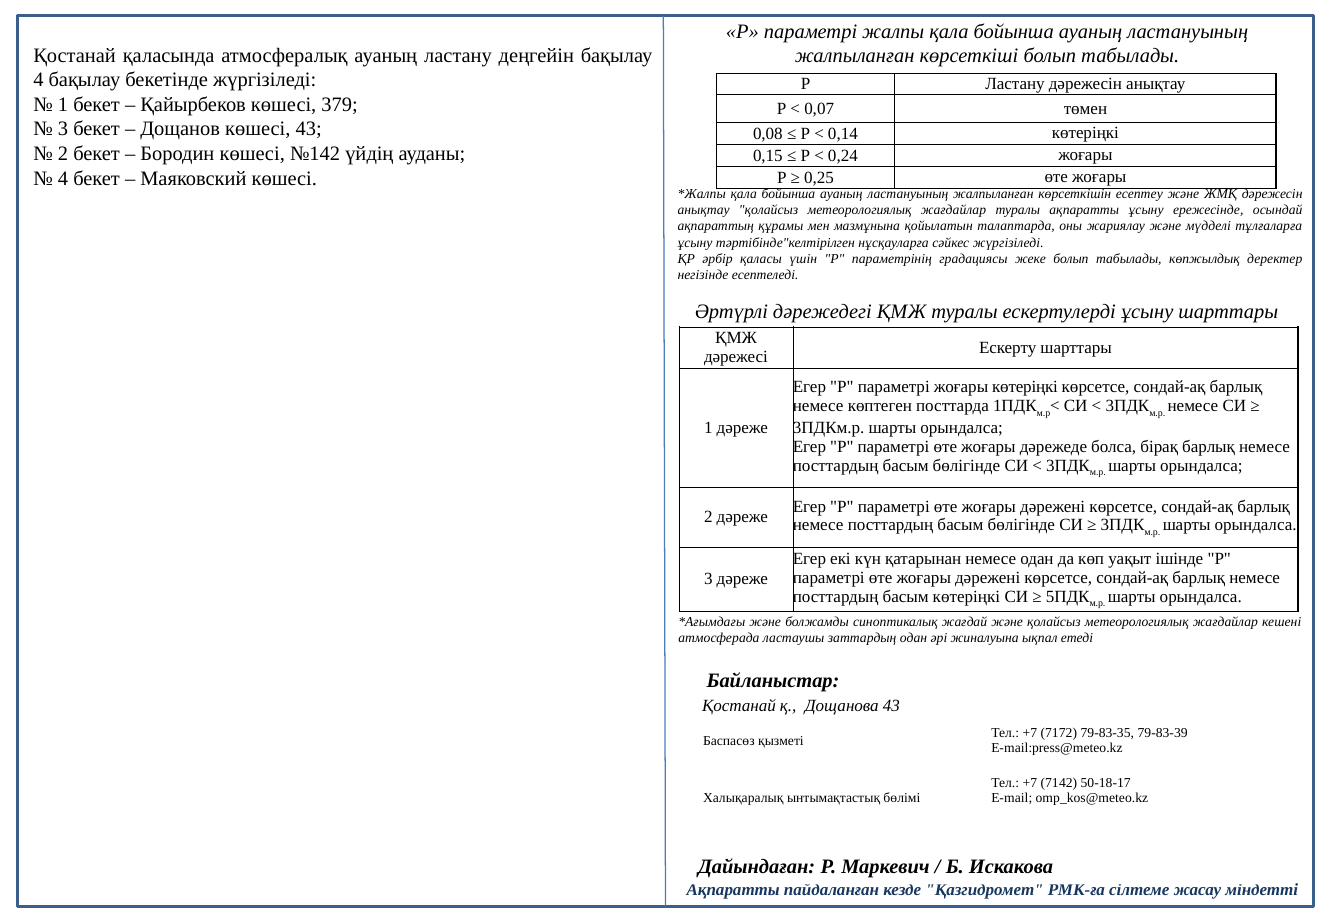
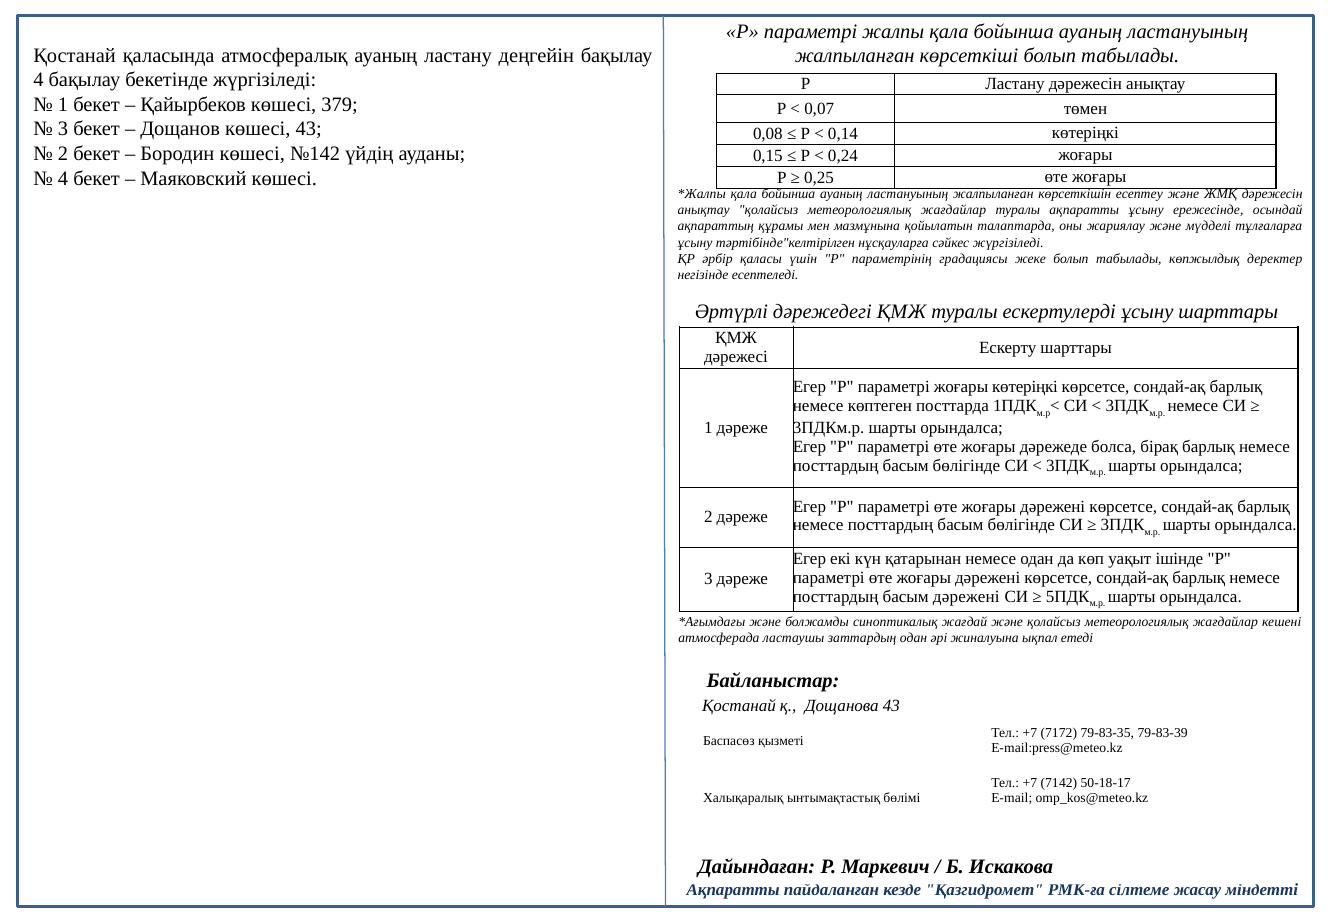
басым көтеріңкі: көтеріңкі -> дәрежені (966, 596)
